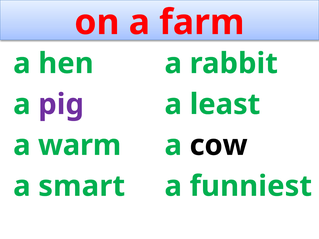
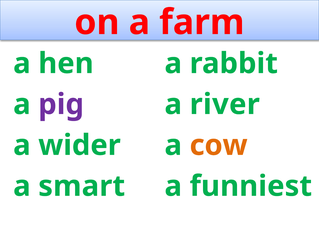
least: least -> river (225, 104)
warm: warm -> wider (80, 145)
cow colour: black -> orange (219, 145)
